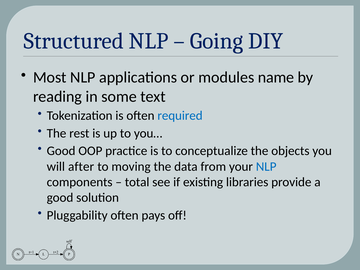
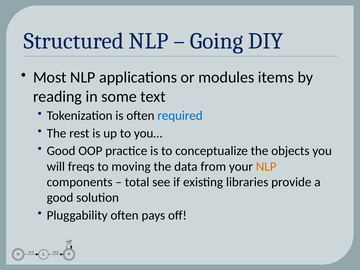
name: name -> items (276, 77)
after: after -> freqs (81, 166)
NLP colour: blue -> orange (266, 166)
